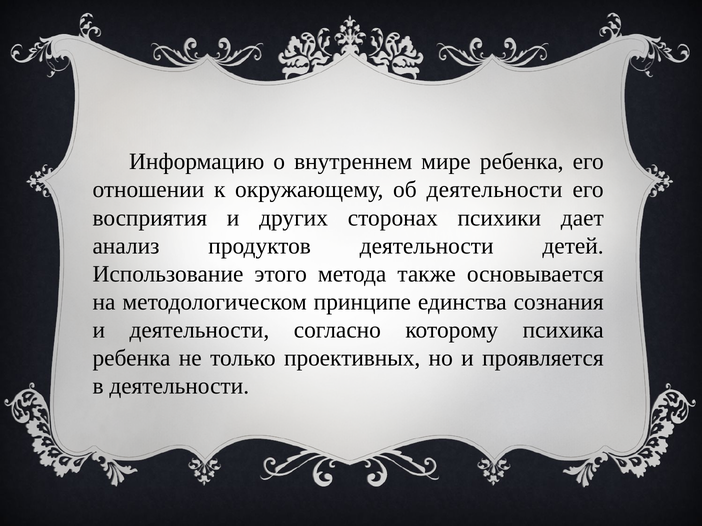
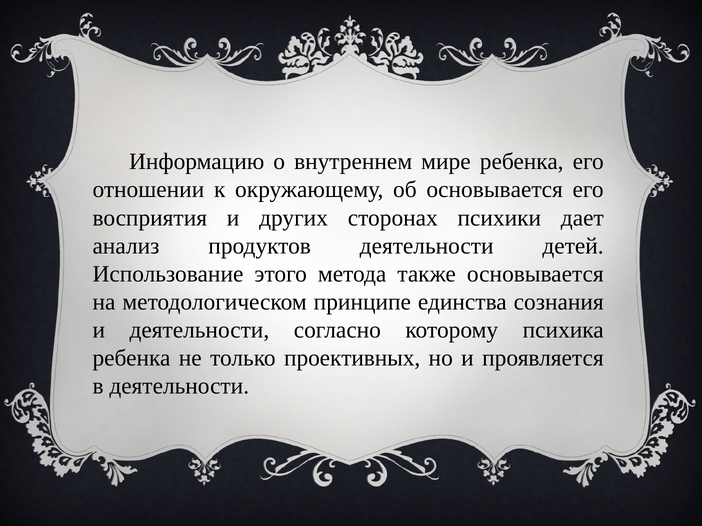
об деятельности: деятельности -> основывается (495, 190)
